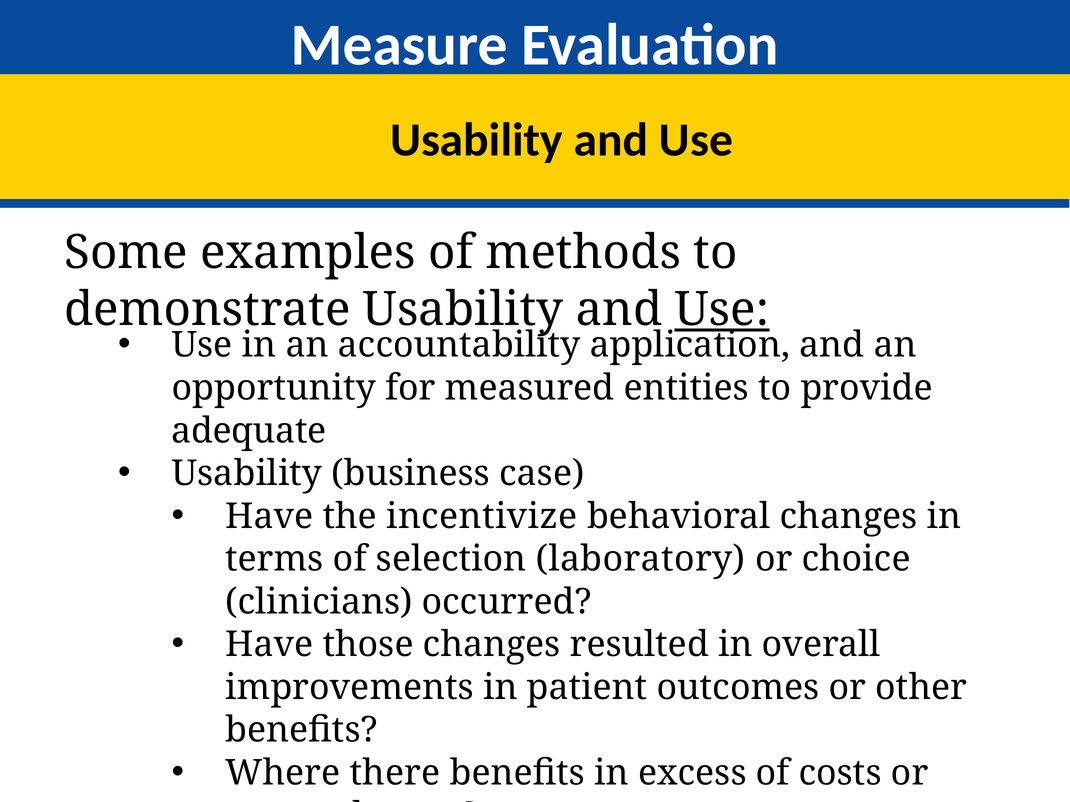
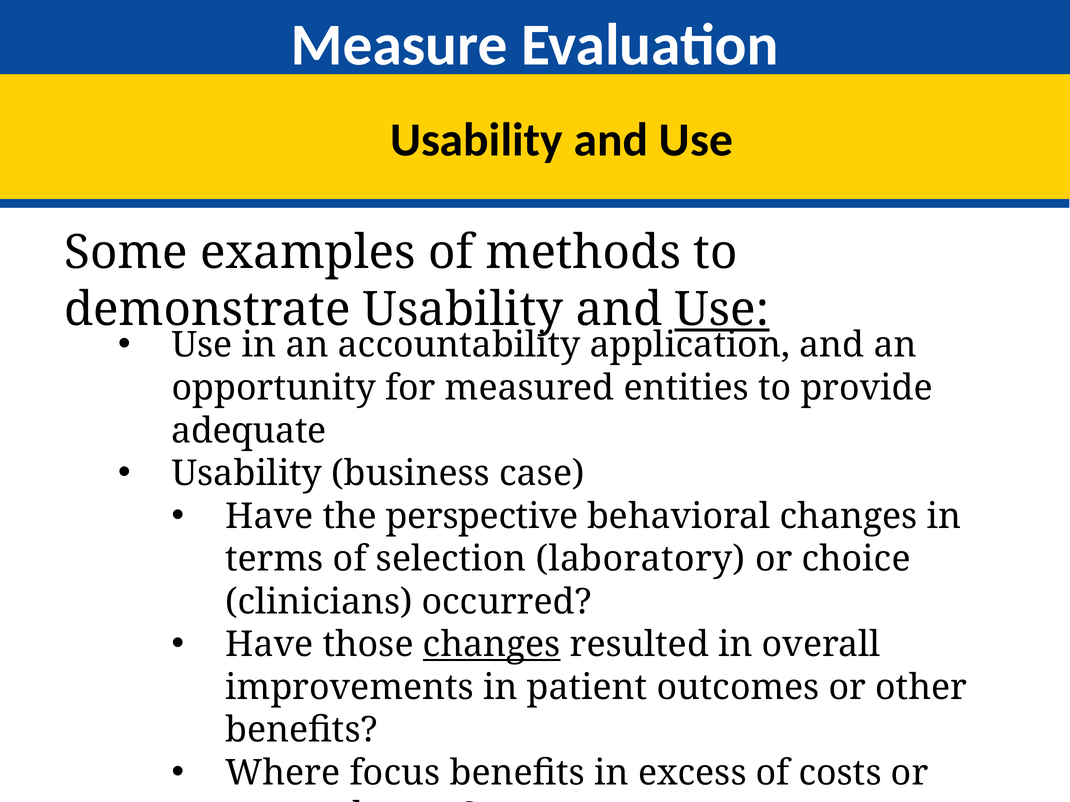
incentivize: incentivize -> perspective (482, 517)
changes underline: none -> present (492, 645)
there: there -> focus (395, 773)
